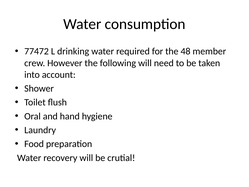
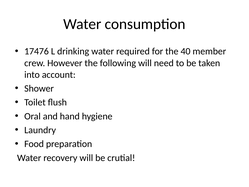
77472: 77472 -> 17476 (37, 51)
48: 48 -> 40 (186, 51)
